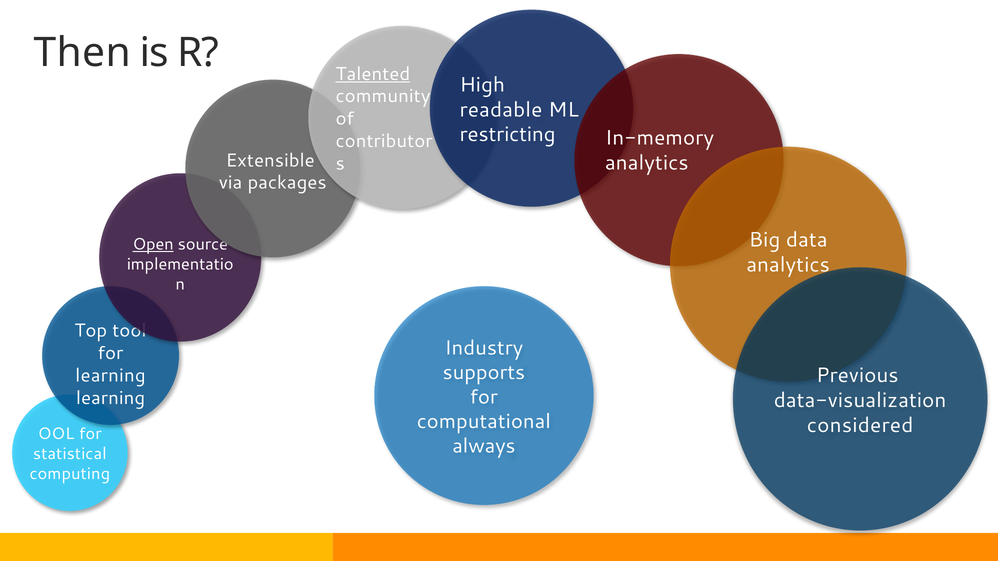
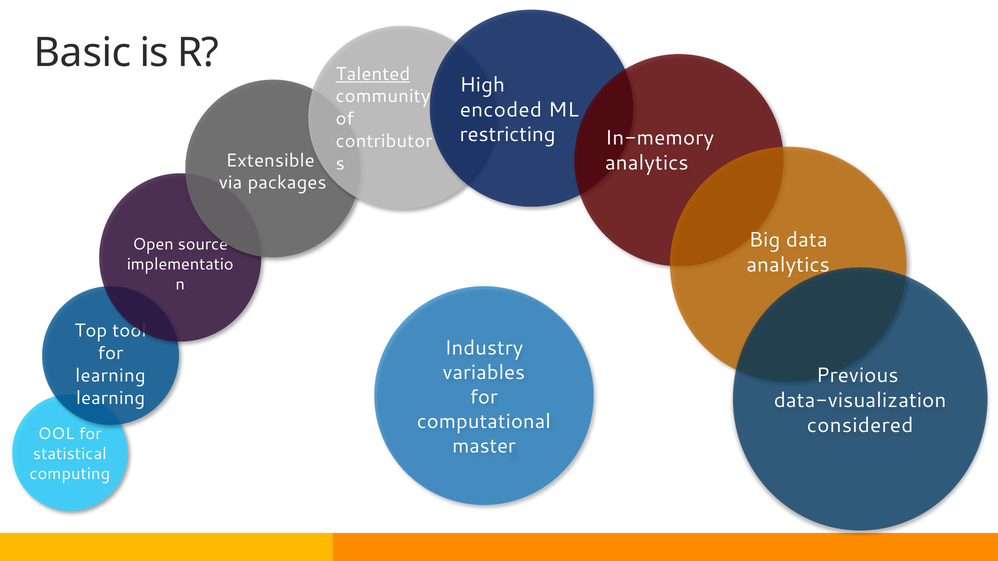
Then: Then -> Basic (83, 53)
readable: readable -> encoded (501, 110)
Open underline: present -> none (153, 244)
supports: supports -> variables (484, 373)
always: always -> master (484, 446)
